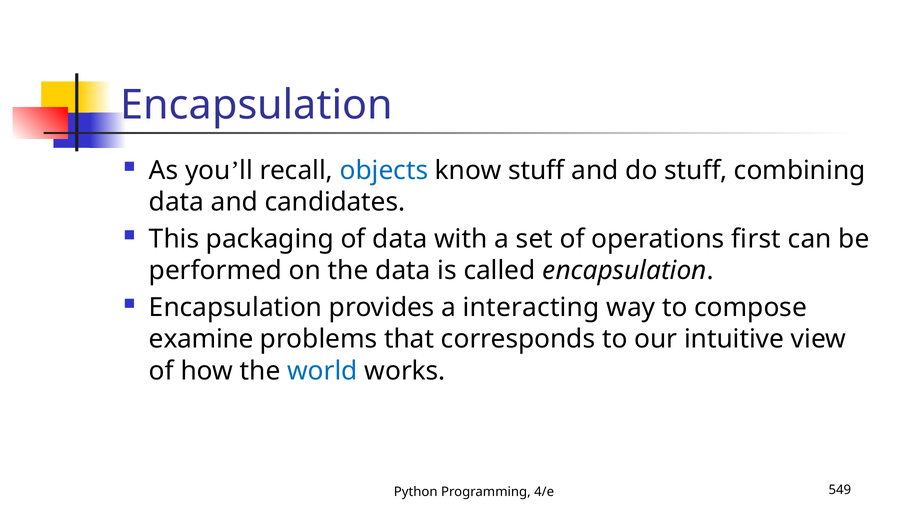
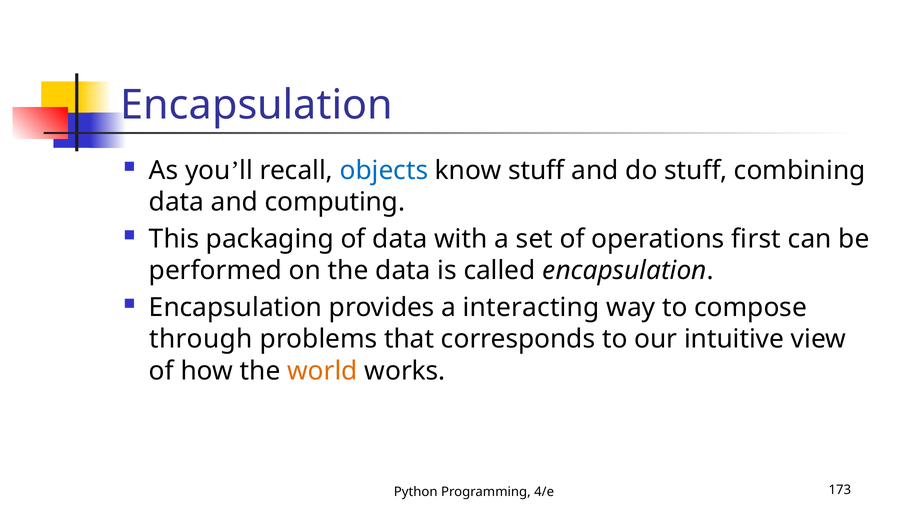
candidates: candidates -> computing (335, 202)
examine: examine -> through (201, 339)
world colour: blue -> orange (322, 371)
549: 549 -> 173 (840, 490)
